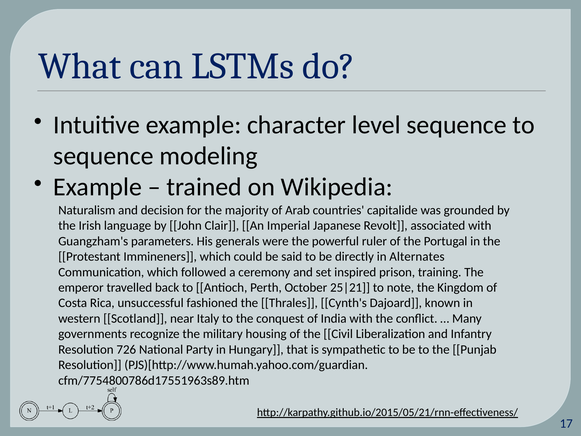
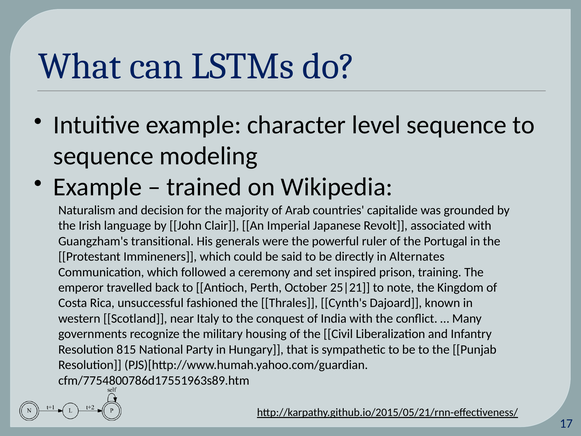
parameters: parameters -> transitional (162, 241)
726: 726 -> 815 (126, 349)
